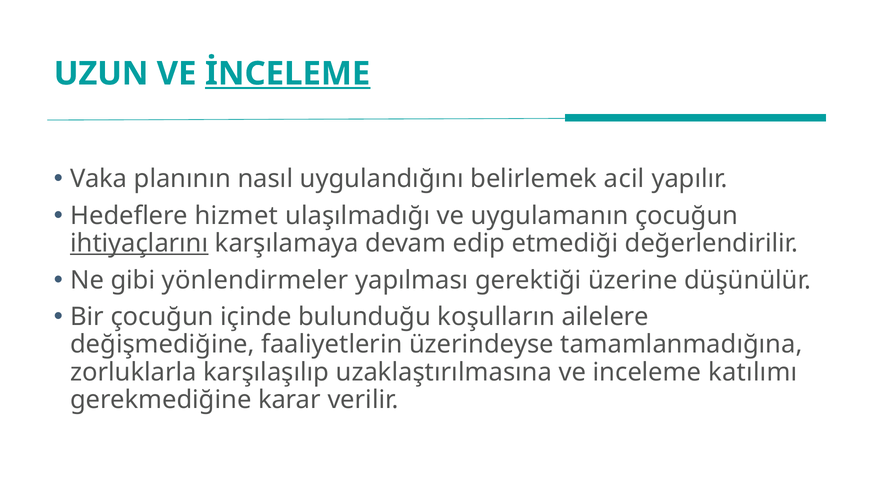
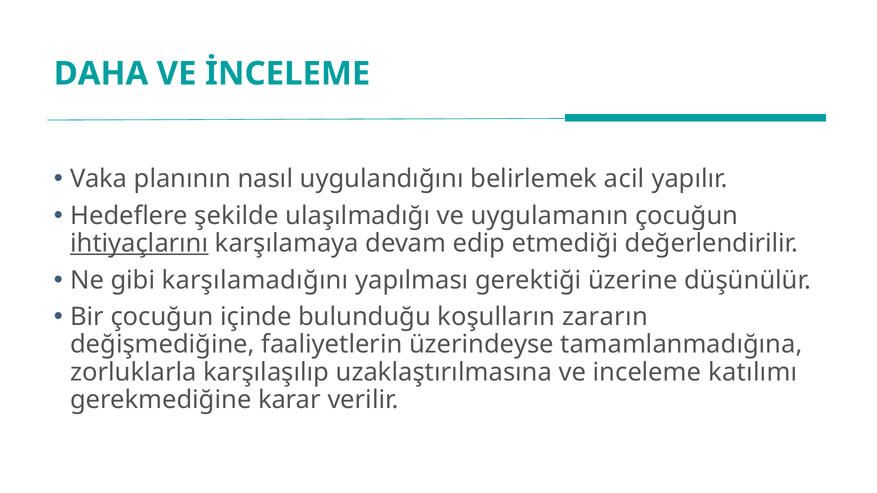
UZUN: UZUN -> DAHA (101, 74)
İNCELEME underline: present -> none (288, 74)
hizmet: hizmet -> şekilde (237, 216)
yönlendirmeler: yönlendirmeler -> karşılamadığını (255, 280)
ailelere: ailelere -> zararın (605, 317)
